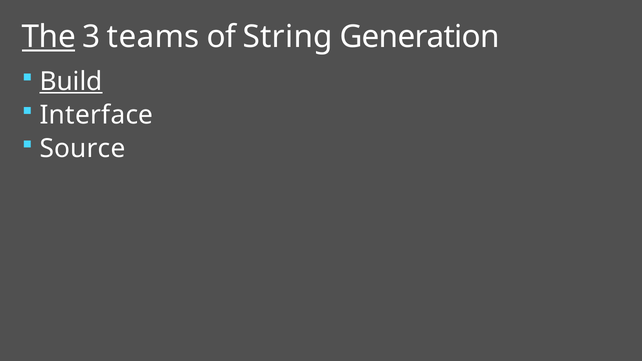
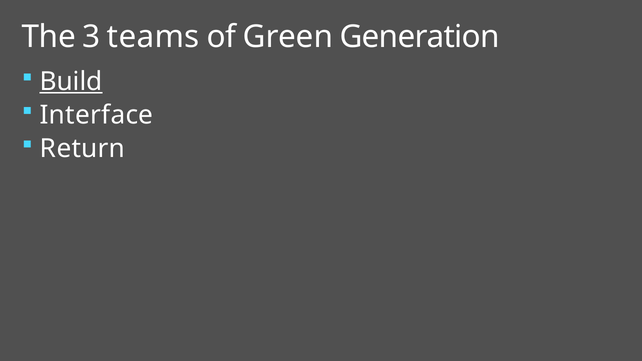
The underline: present -> none (49, 37)
String: String -> Green (288, 37)
Source: Source -> Return (83, 149)
